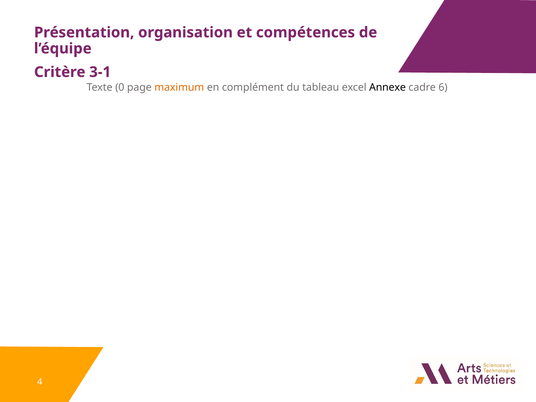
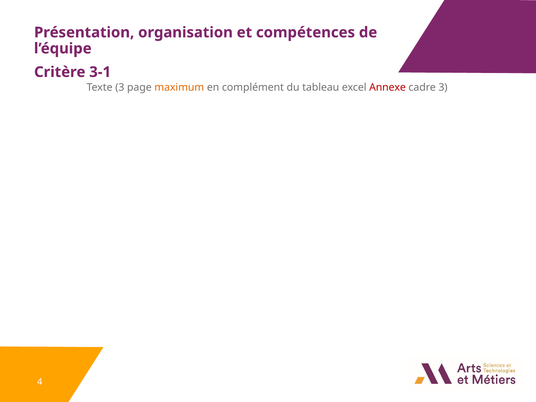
Texte 0: 0 -> 3 (120, 87)
Annexe colour: black -> red (388, 87)
cadre 6: 6 -> 3 (443, 87)
